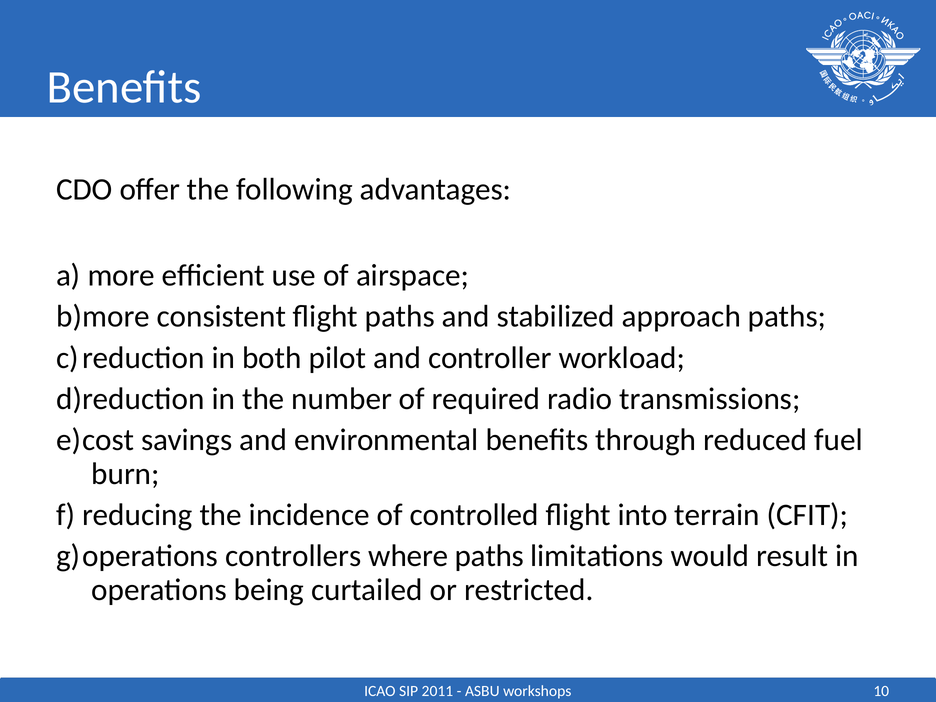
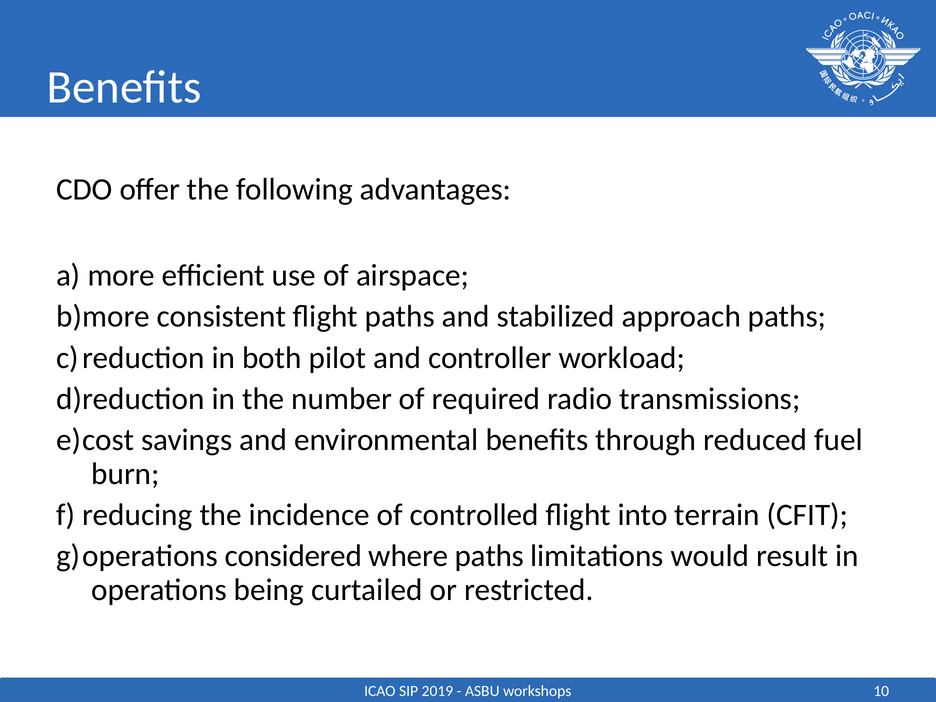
controllers: controllers -> considered (293, 556)
2011: 2011 -> 2019 (437, 691)
